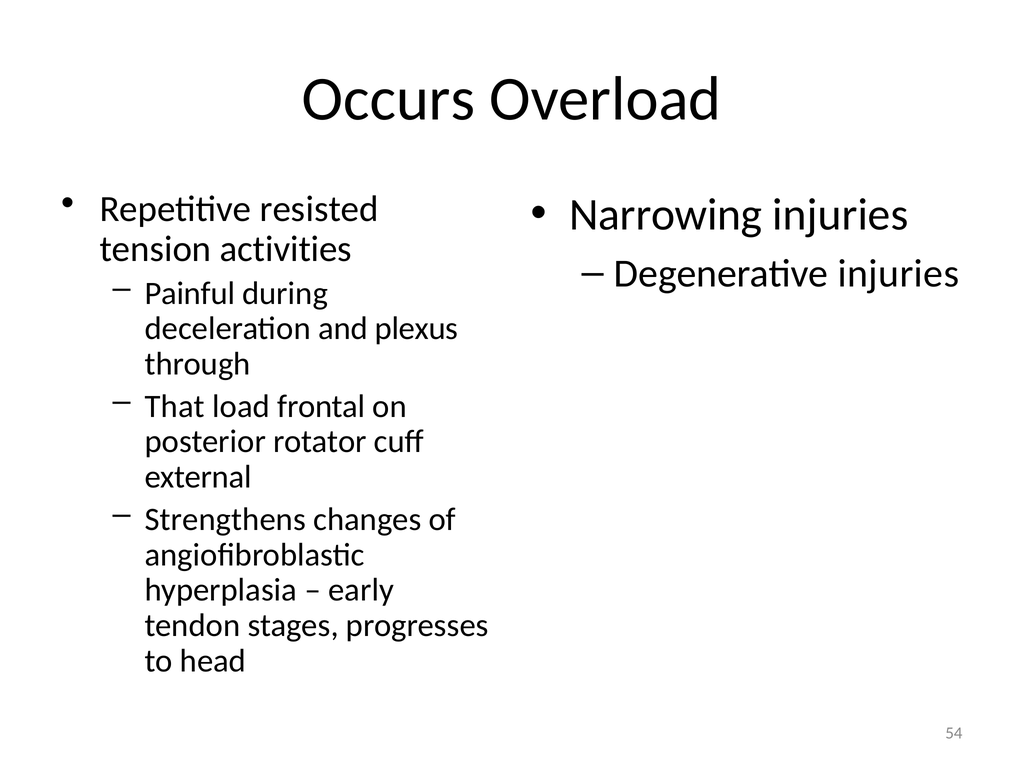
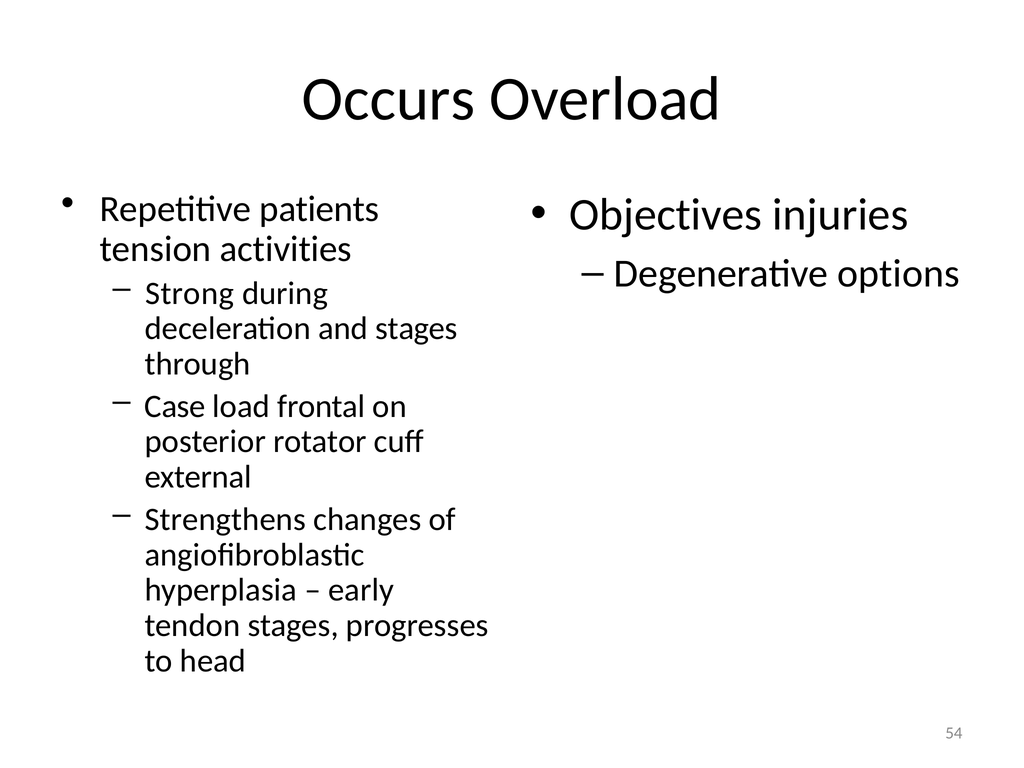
resisted: resisted -> patients (319, 209)
Narrowing: Narrowing -> Objectives (666, 215)
Degenerative injuries: injuries -> options (898, 274)
Painful: Painful -> Strong (190, 293)
and plexus: plexus -> stages (417, 329)
That: That -> Case (175, 406)
